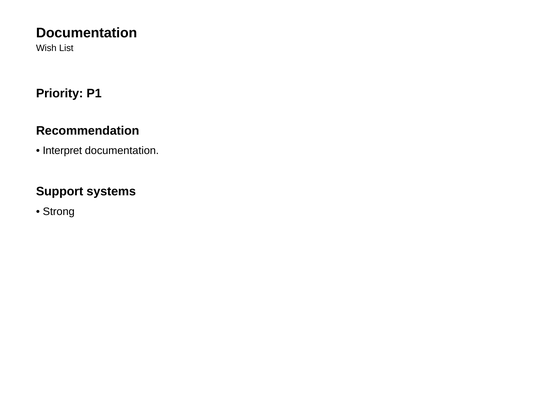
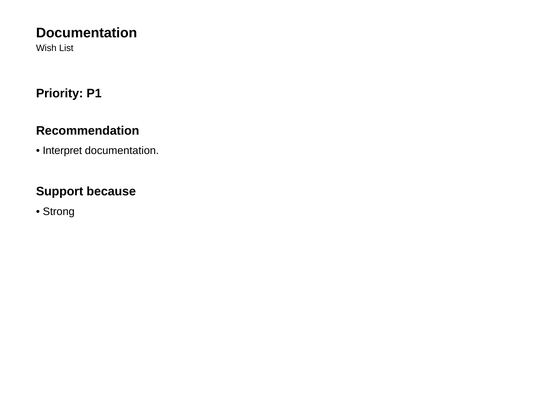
systems: systems -> because (111, 191)
